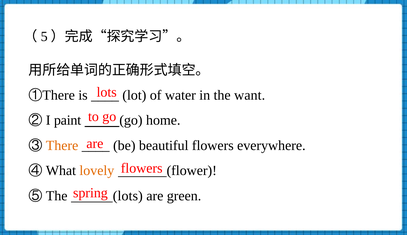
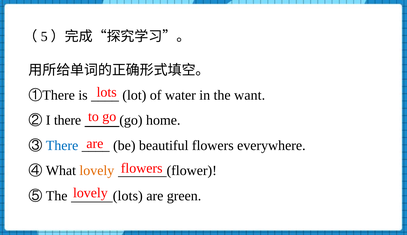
I paint: paint -> there (68, 120)
There colour: orange -> blue (62, 145)
spring: spring -> lovely (90, 193)
